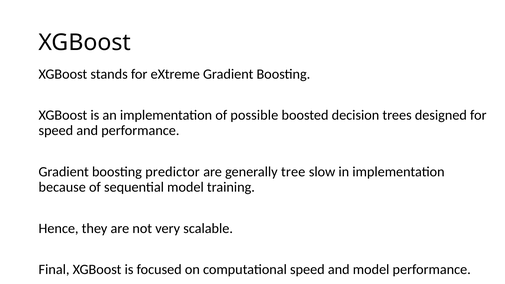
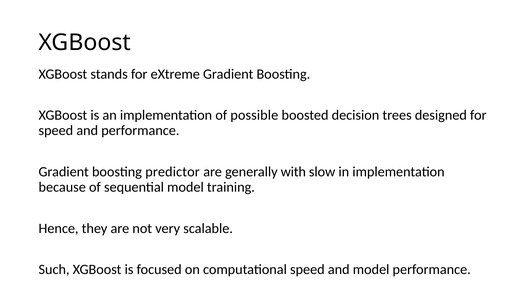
tree: tree -> with (293, 172)
Final: Final -> Such (54, 270)
